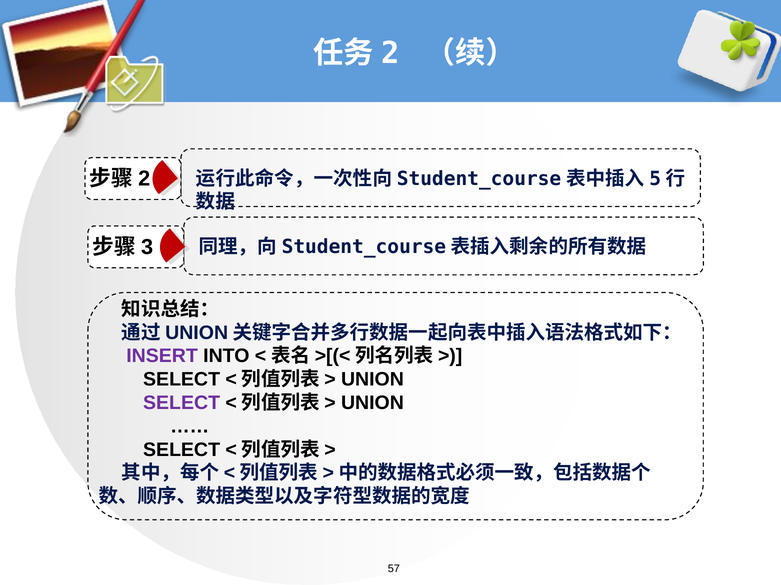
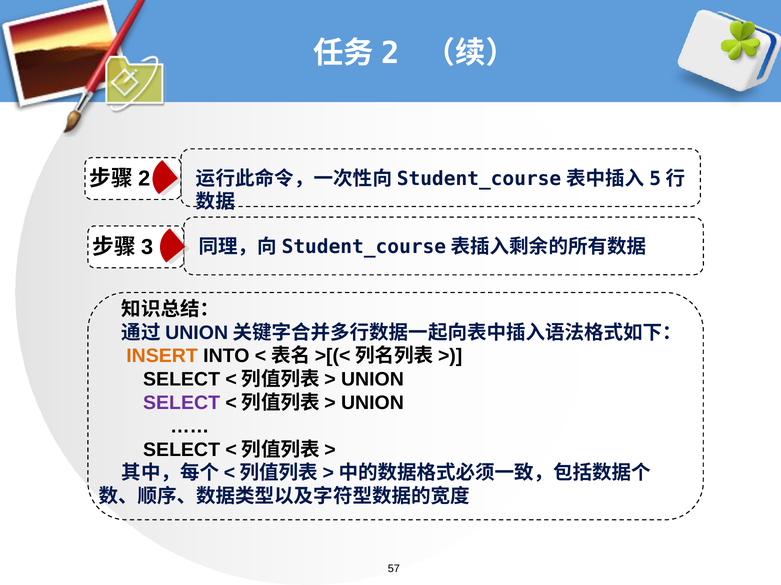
INSERT colour: purple -> orange (162, 356)
